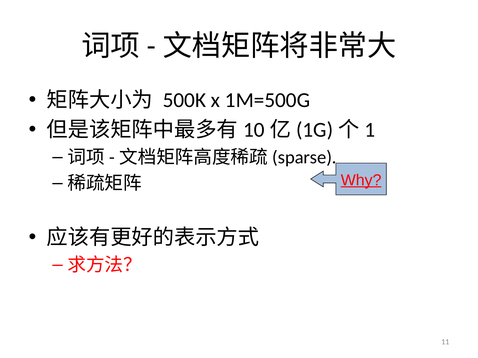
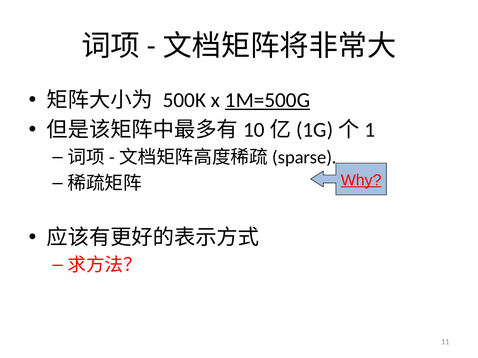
1M=500G underline: none -> present (267, 100)
